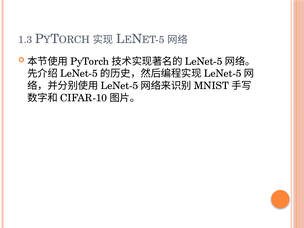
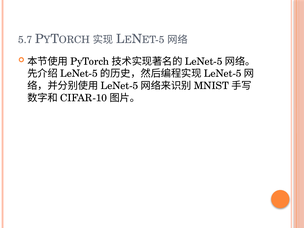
1.3: 1.3 -> 5.7 (25, 40)
